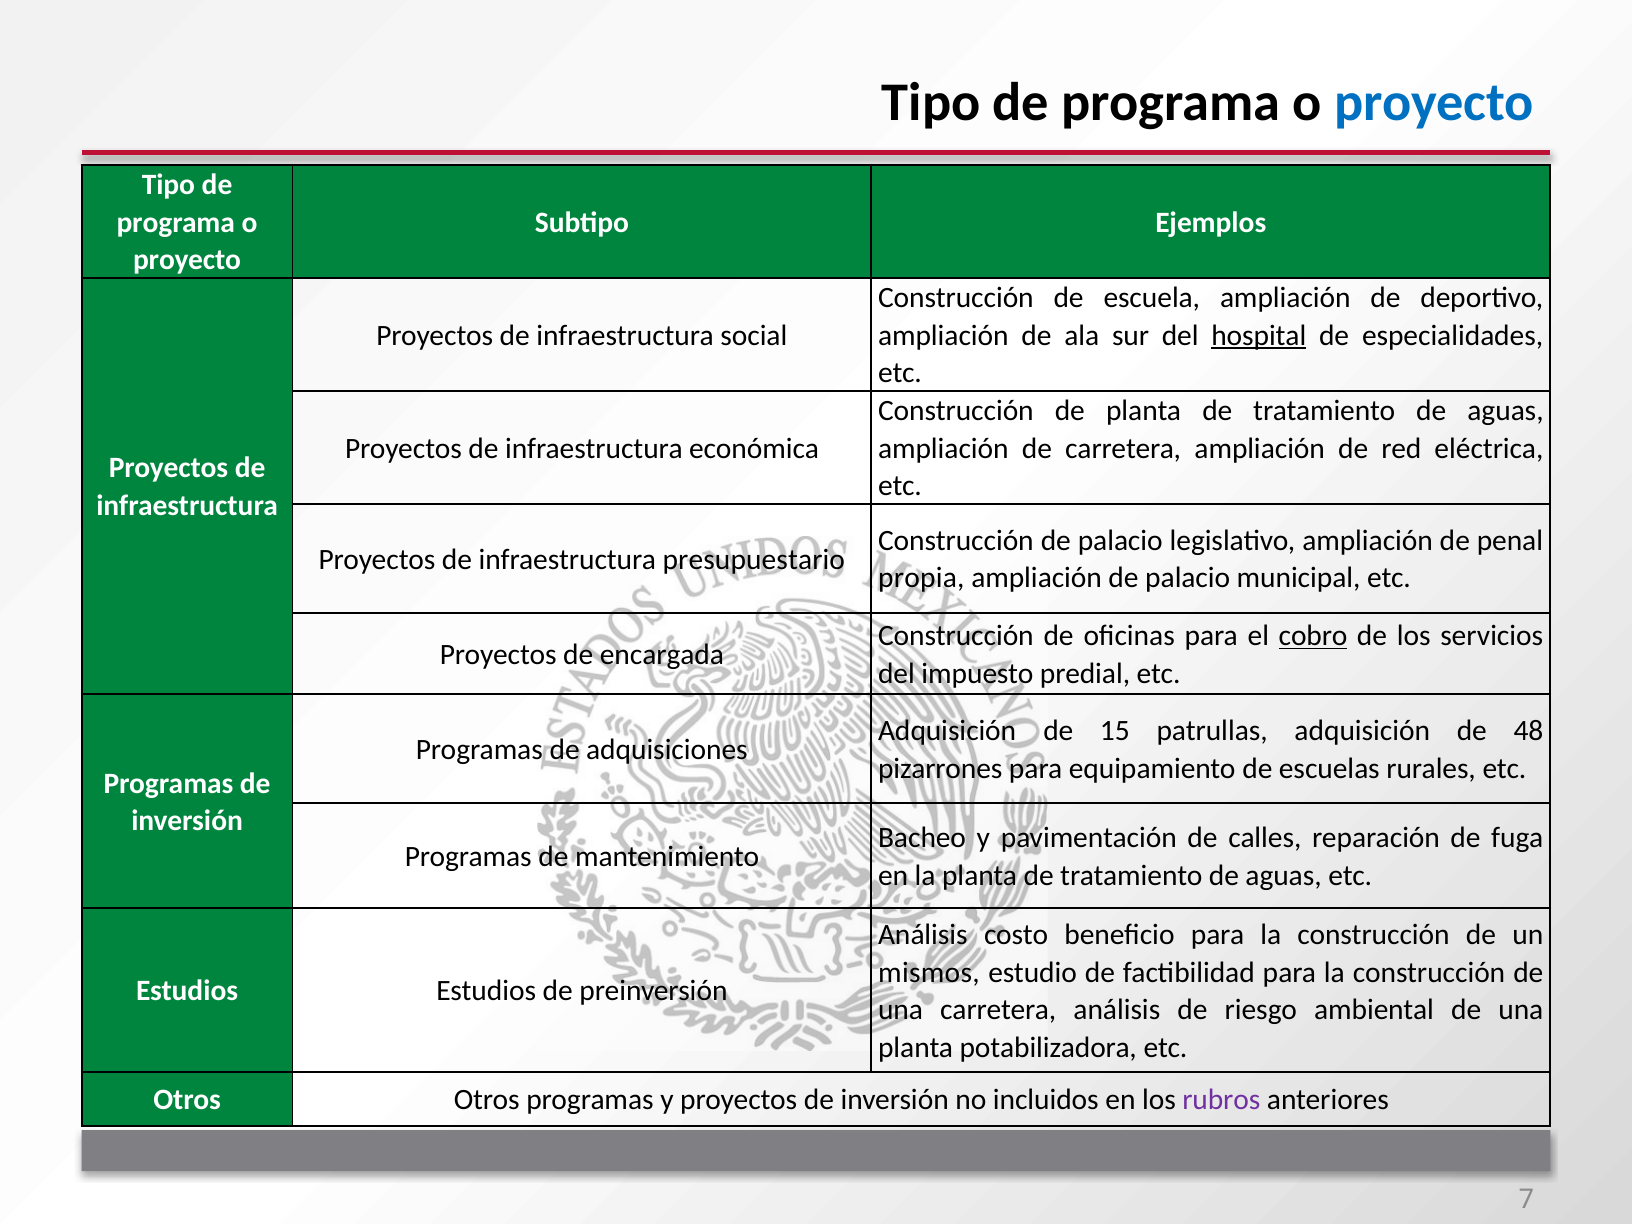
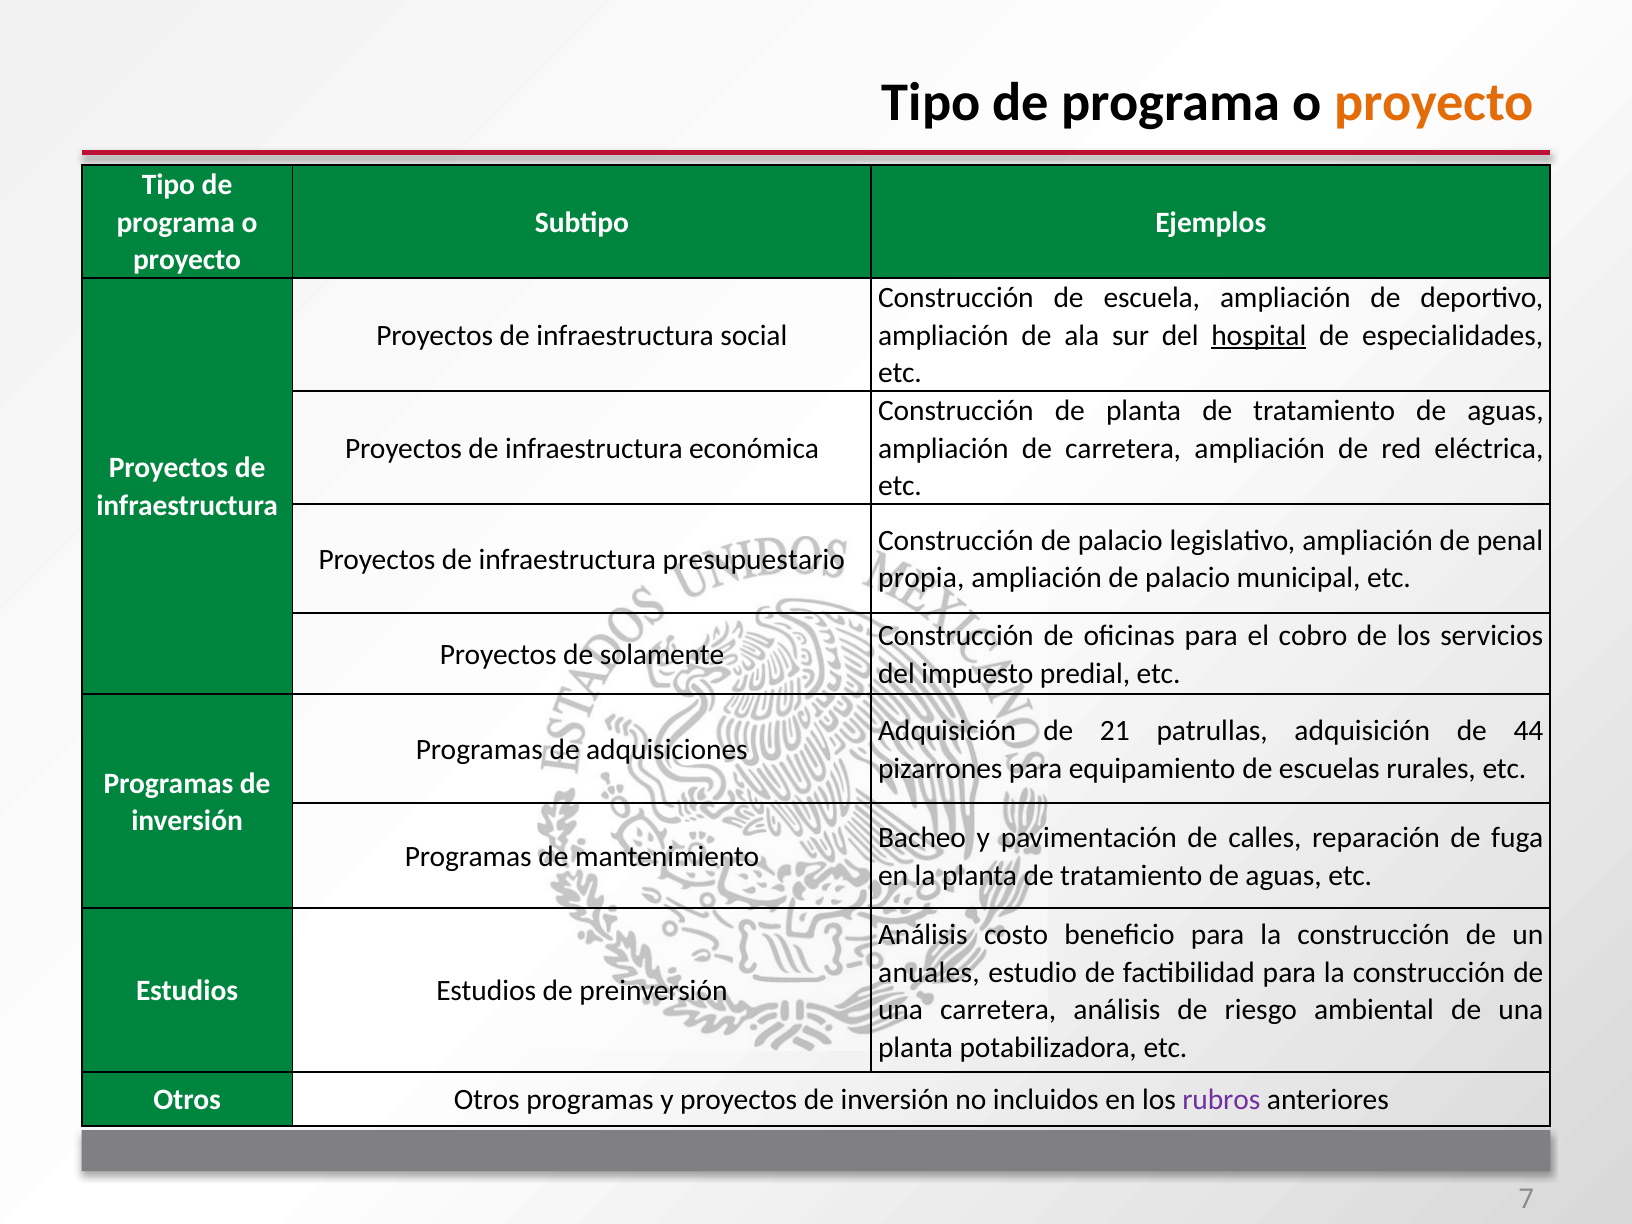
proyecto colour: blue -> orange (1434, 102)
cobro underline: present -> none (1313, 636)
encargada: encargada -> solamente (662, 655)
15: 15 -> 21 (1115, 731)
48: 48 -> 44 (1529, 731)
mismos: mismos -> anuales (929, 972)
